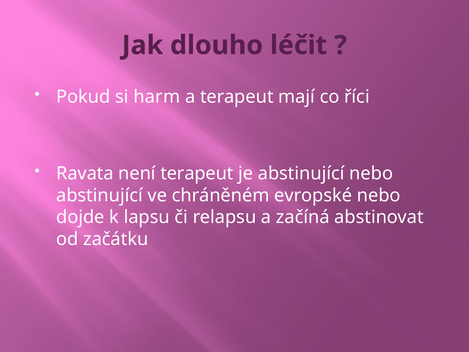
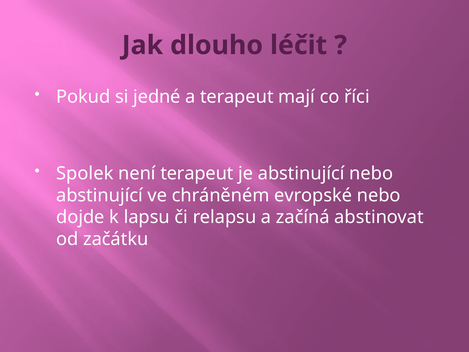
harm: harm -> jedné (157, 97)
Ravata: Ravata -> Spolek (85, 173)
